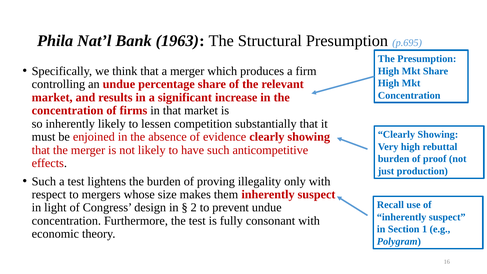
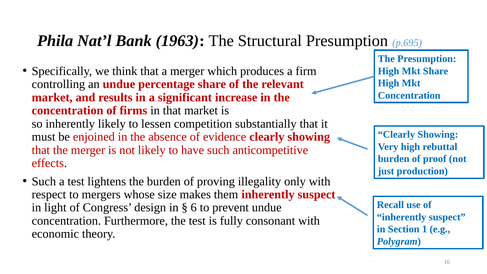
2: 2 -> 6 (194, 208)
